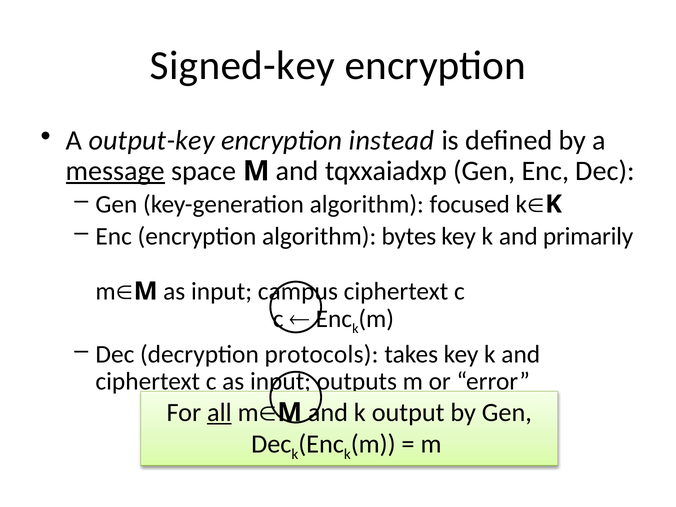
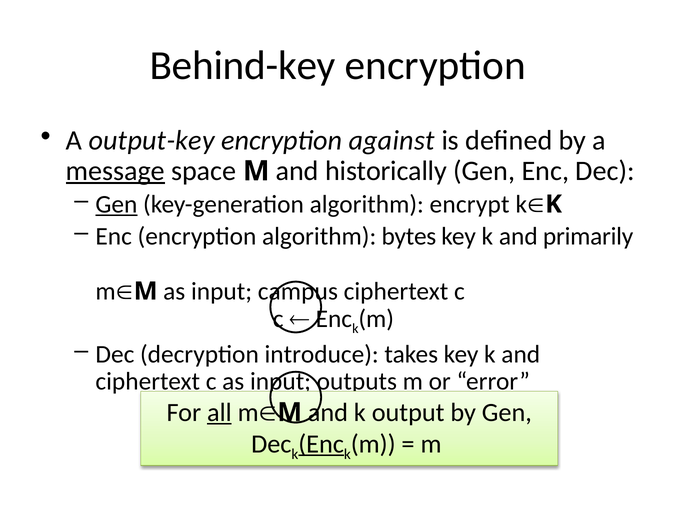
Signed-key: Signed-key -> Behind-key (243, 65)
instead: instead -> against (392, 141)
tqxxaiadxp: tqxxaiadxp -> historically (386, 171)
Gen underline: none -> present (116, 204)
focused: focused -> encrypt (470, 204)
protocols: protocols -> introduce (322, 354)
Enc underline: none -> present (321, 444)
